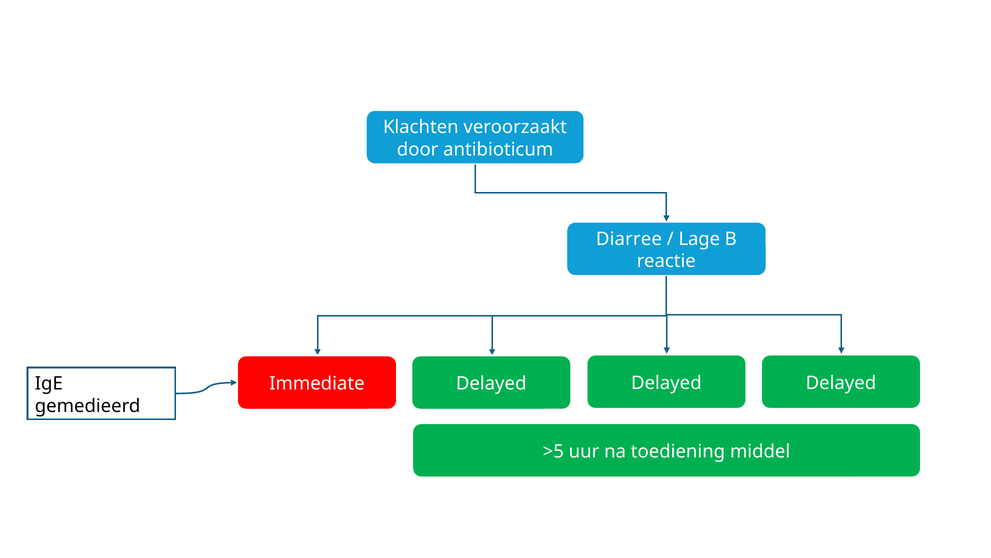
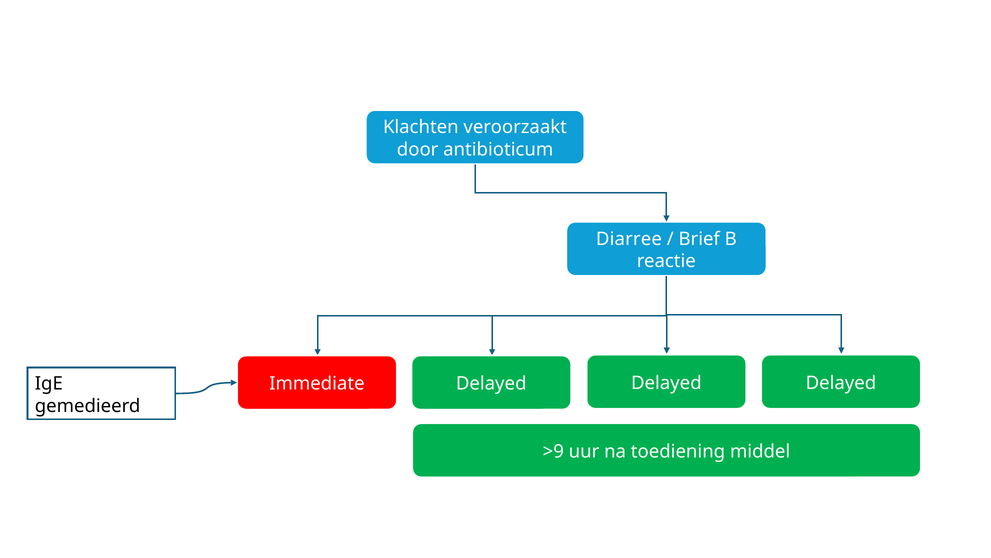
Lage: Lage -> Brief (699, 239)
>5: >5 -> >9 (553, 451)
